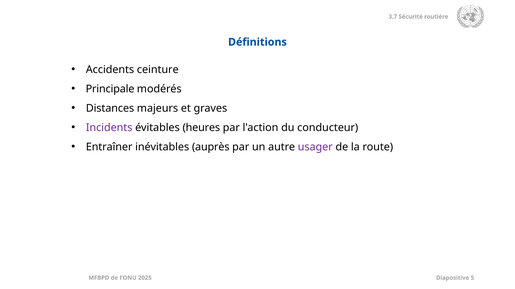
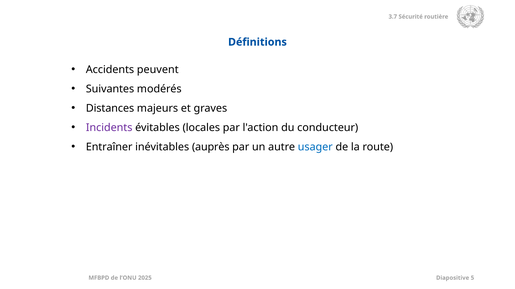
ceinture: ceinture -> peuvent (158, 70)
Principale: Principale -> Suivantes (110, 89)
heures: heures -> locales (201, 128)
usager colour: purple -> blue (315, 147)
